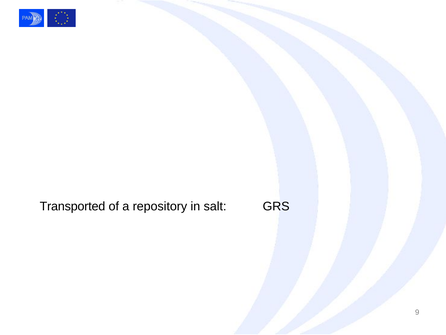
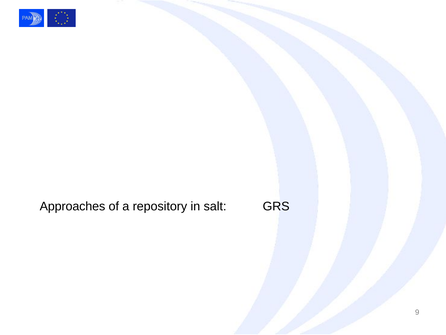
Transported: Transported -> Approaches (72, 206)
